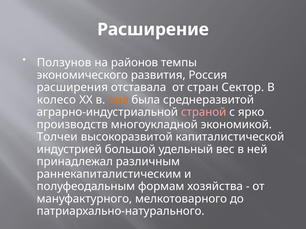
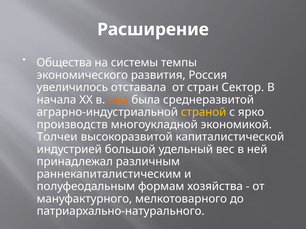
Ползунов: Ползунов -> Общества (64, 63)
районов: районов -> системы (134, 63)
расширения: расширения -> увеличилось (72, 88)
колесо: колесо -> начала (56, 100)
страной colour: pink -> yellow (204, 112)
